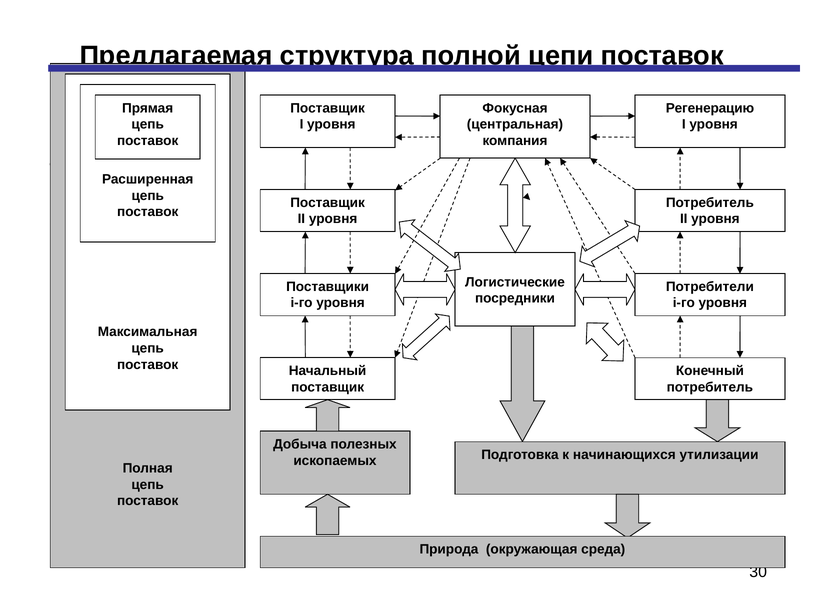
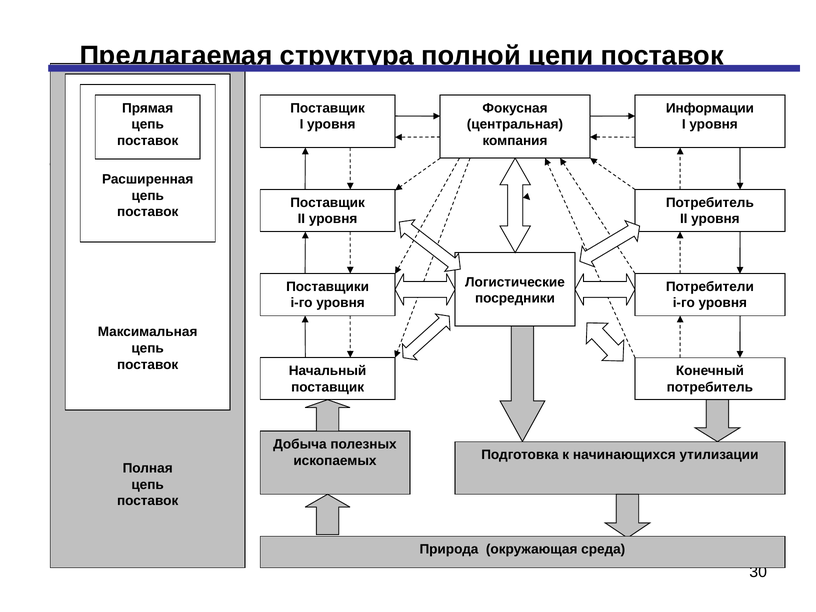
Регенерацию: Регенерацию -> Информации (710, 108)
